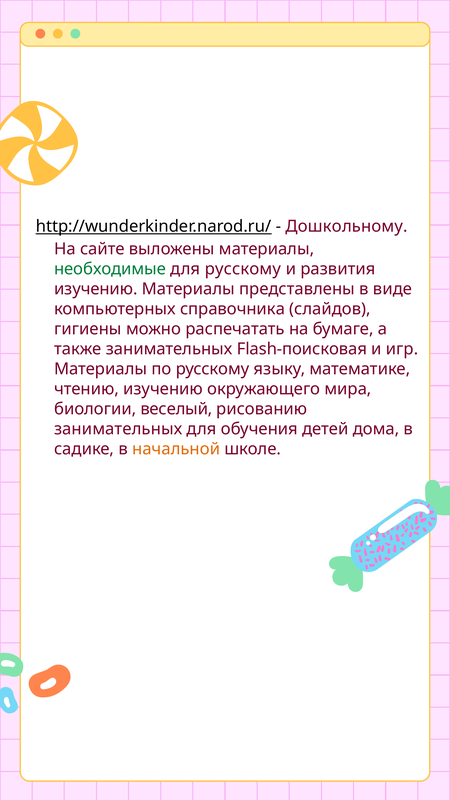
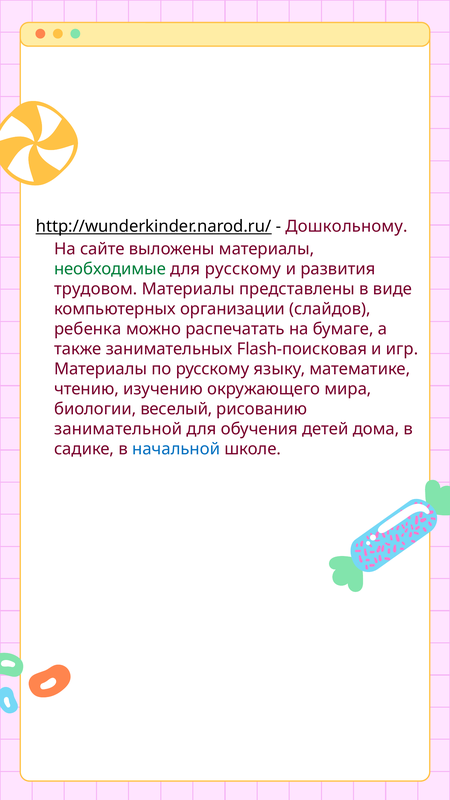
изучению: изучению -> трудовом (96, 289)
справочника: справочника -> организации (233, 309)
гигиены: гигиены -> ребенка (88, 329)
занимательных: занимательных -> занимательной (118, 429)
начальной colour: orange -> blue (176, 449)
